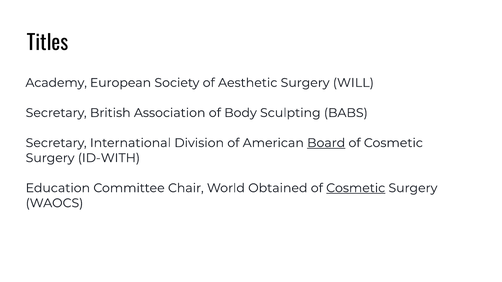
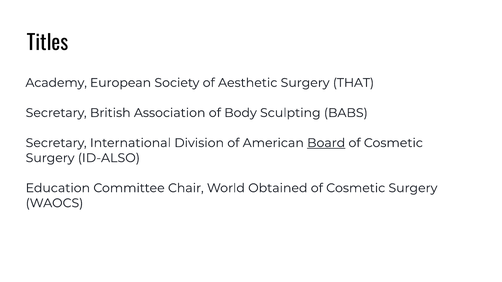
WILL: WILL -> THAT (353, 83)
ID-WITH: ID-WITH -> ID-ALSO (109, 158)
Cosmetic underline: present -> none (356, 188)
